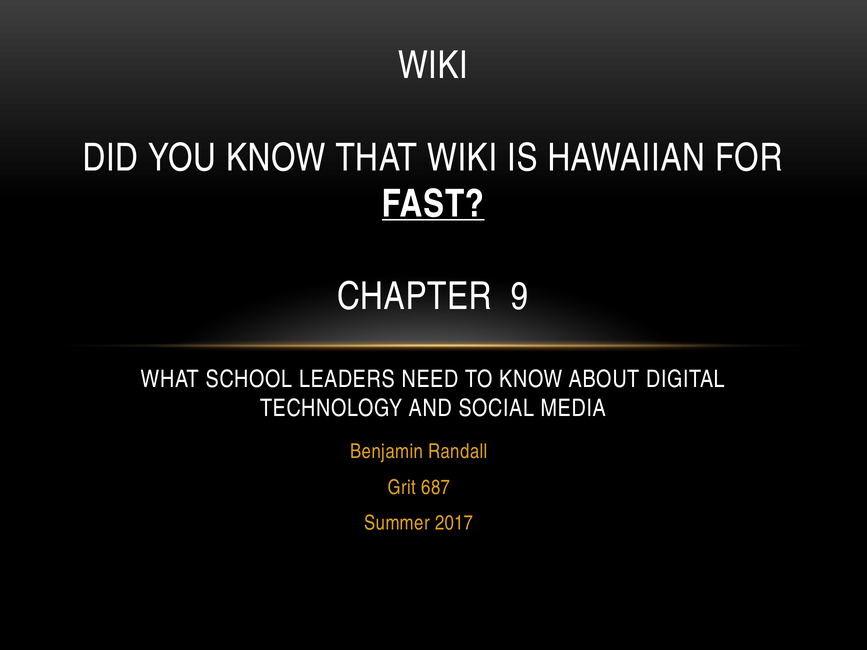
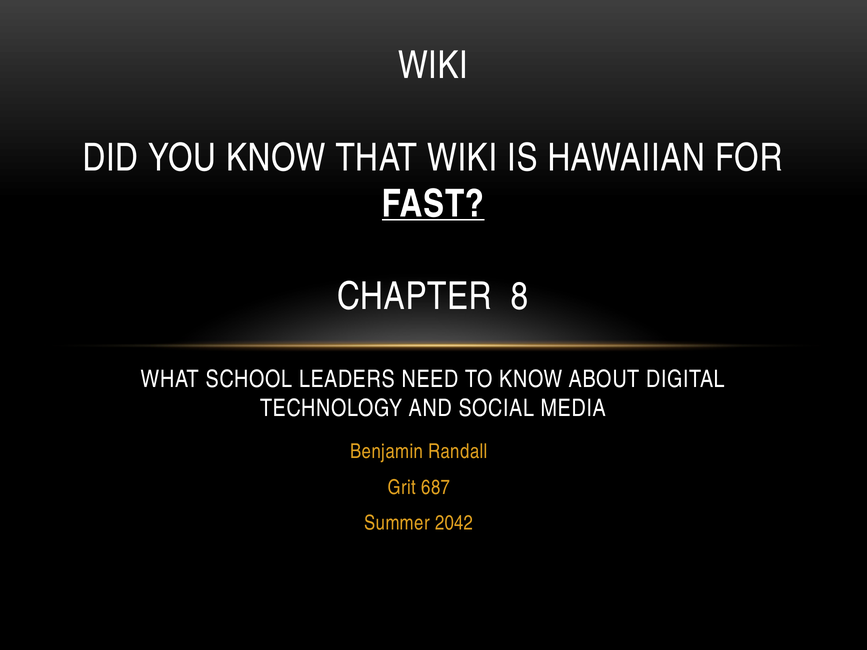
9: 9 -> 8 (520, 297)
2017: 2017 -> 2042 (454, 523)
